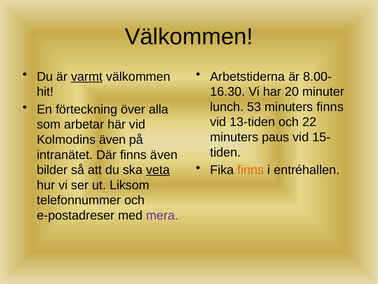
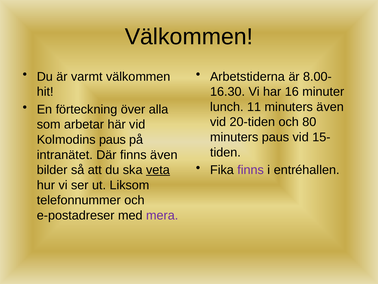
varmt underline: present -> none (87, 76)
20: 20 -> 16 (292, 92)
53: 53 -> 11 (254, 107)
minuters finns: finns -> även (330, 107)
13-tiden: 13-tiden -> 20-tiden (252, 122)
22: 22 -> 80 (310, 122)
Kolmodins även: även -> paus (112, 139)
finns colour: orange -> purple (251, 170)
